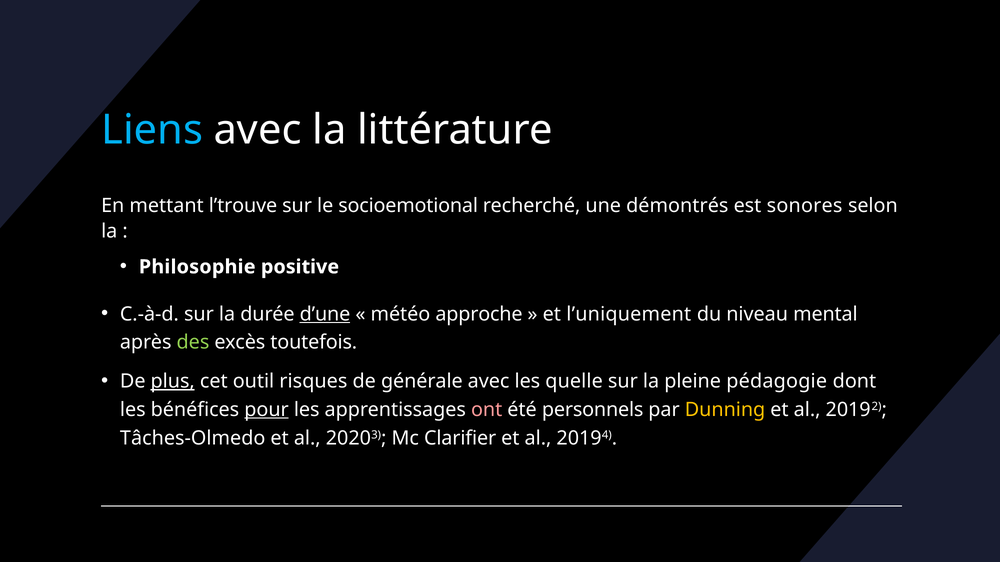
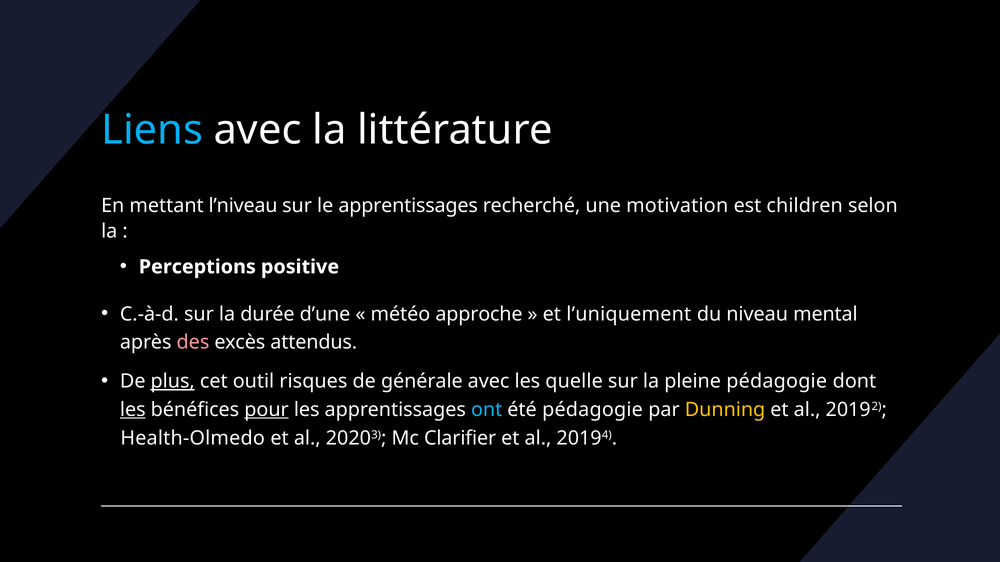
l’trouve: l’trouve -> l’niveau (243, 206)
le socioemotional: socioemotional -> apprentissages (408, 206)
démontrés: démontrés -> motivation (677, 206)
sonores: sonores -> children (805, 206)
Philosophie: Philosophie -> Perceptions (197, 267)
d’une underline: present -> none (325, 314)
des colour: light green -> pink (193, 343)
toutefois: toutefois -> attendus (314, 343)
les underline: none -> present (133, 410)
ont colour: pink -> light blue (487, 410)
été personnels: personnels -> pédagogie (593, 410)
Tâches-Olmedo: Tâches-Olmedo -> Health-Olmedo (193, 438)
